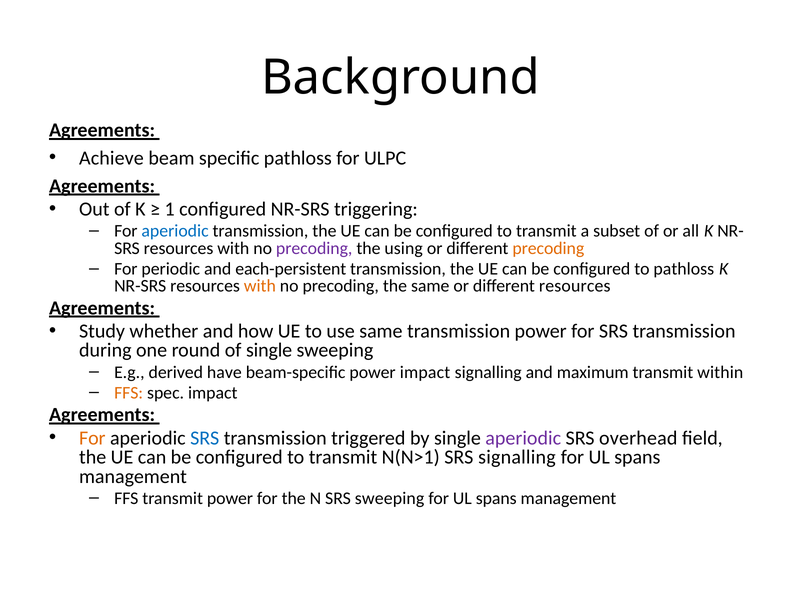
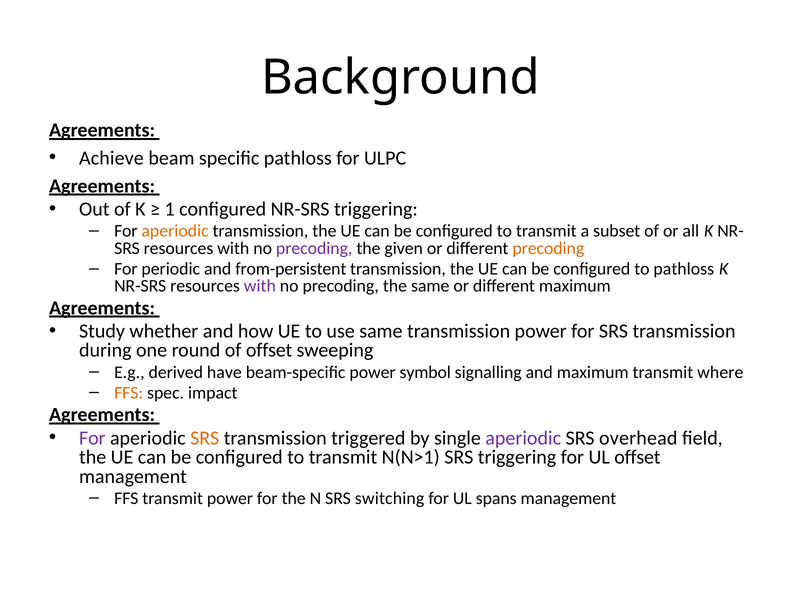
aperiodic colour: blue -> orange (175, 231)
using: using -> given (404, 248)
each-persistent: each-persistent -> from-persistent (291, 269)
with colour: orange -> purple (260, 286)
different resources: resources -> maximum (575, 286)
of single: single -> offset (269, 351)
power impact: impact -> symbol (425, 373)
within: within -> where (720, 373)
For colour: orange -> purple (92, 439)
SRS colour: blue -> orange (205, 439)
SRS signalling: signalling -> triggering (517, 458)
spans: spans -> offset (637, 458)
SRS sweeping: sweeping -> switching (390, 499)
